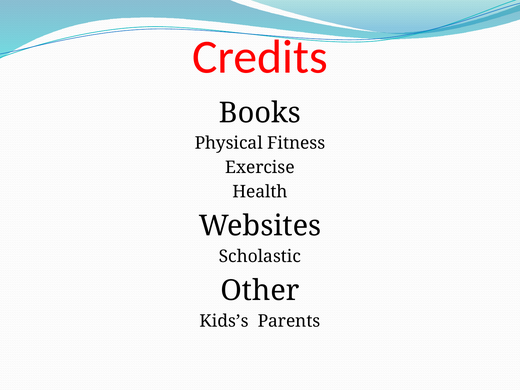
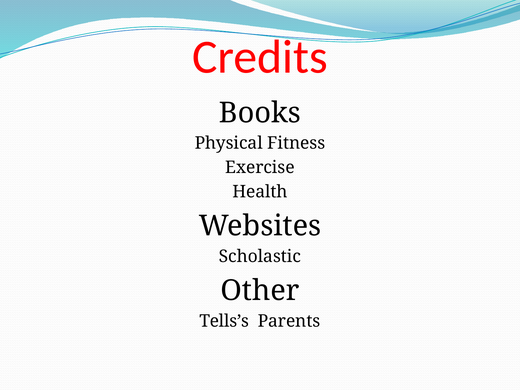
Kids’s: Kids’s -> Tells’s (224, 321)
